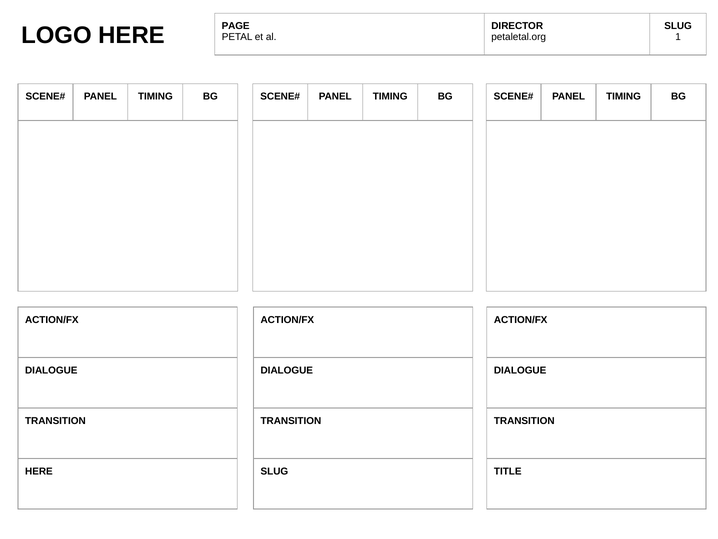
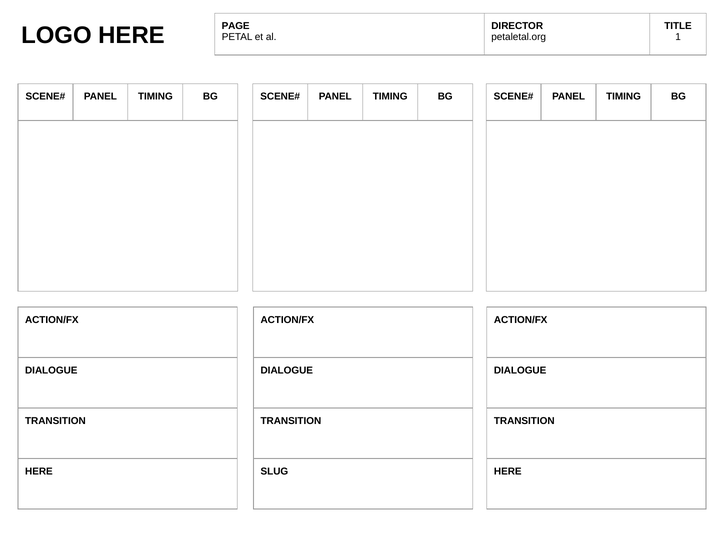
SLUG: SLUG -> TITLE (678, 26)
TITLE: TITLE -> HERE (508, 471)
